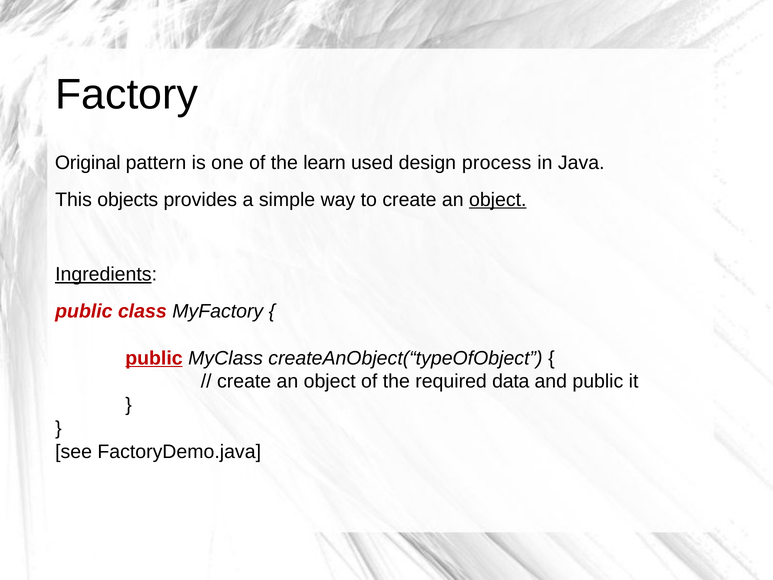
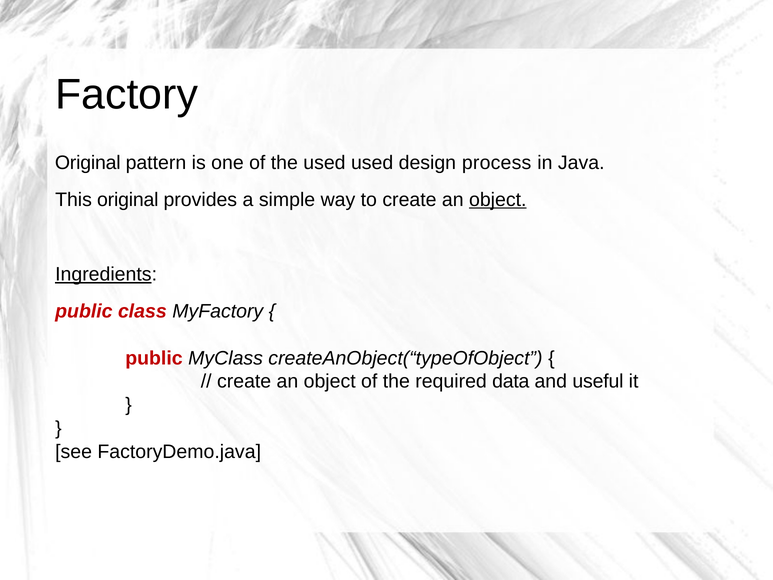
the learn: learn -> used (324, 163)
This objects: objects -> original (128, 200)
public underline: present -> none (154, 358)
and public: public -> useful (598, 381)
